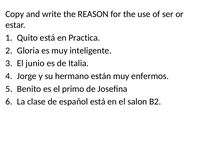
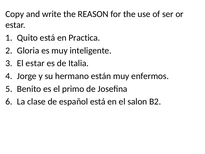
El junio: junio -> estar (35, 63)
